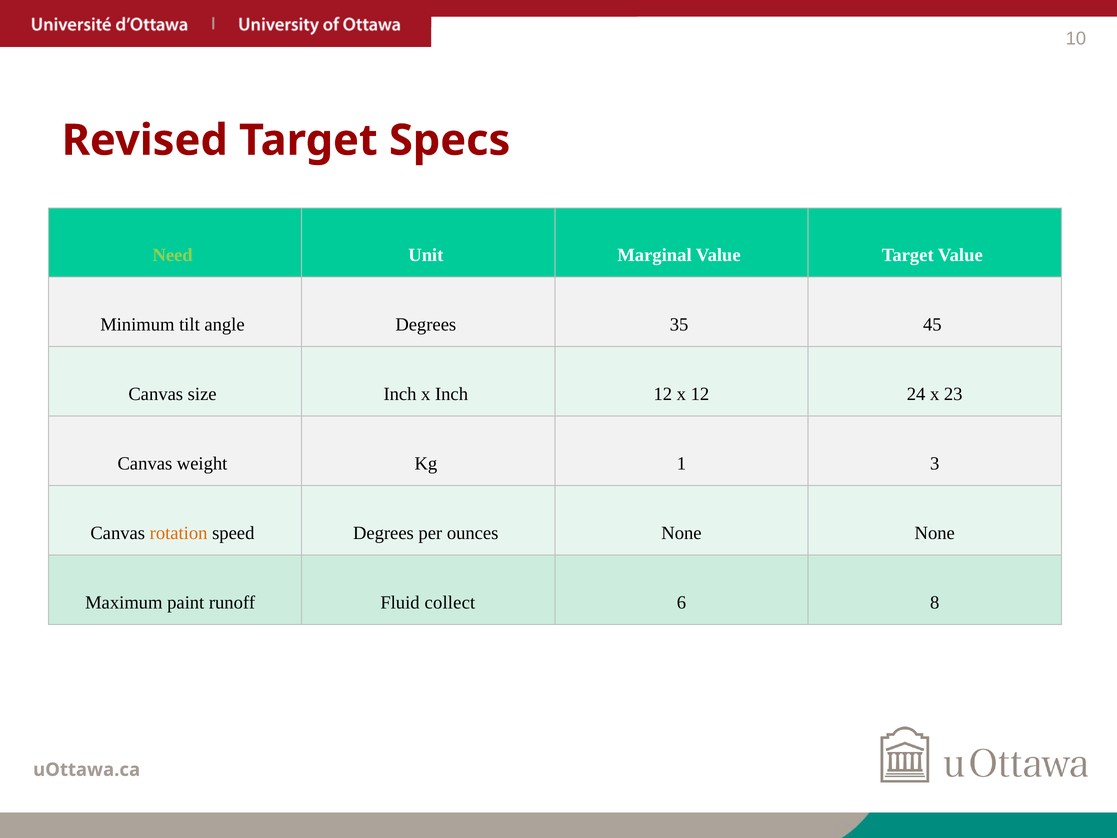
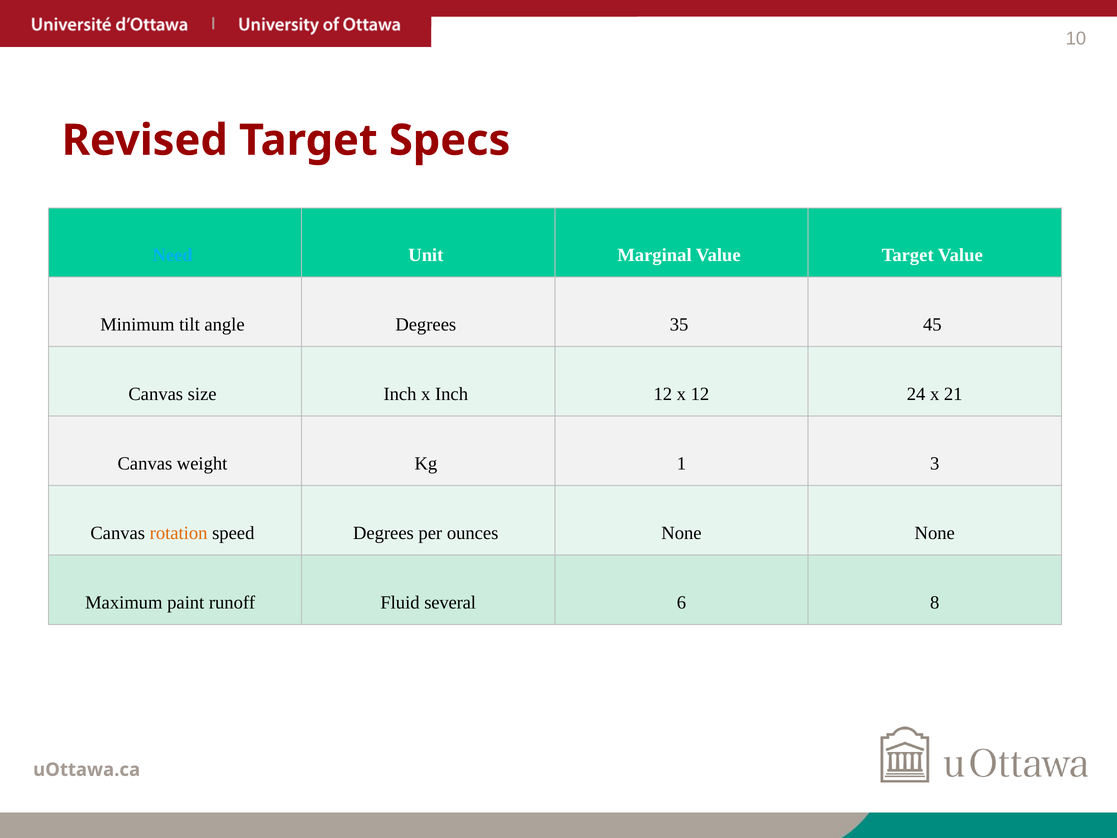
Need colour: light green -> light blue (173, 255)
23: 23 -> 21 (953, 394)
collect: collect -> several (450, 602)
